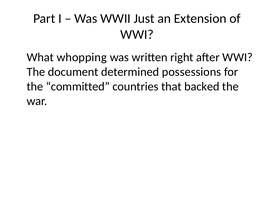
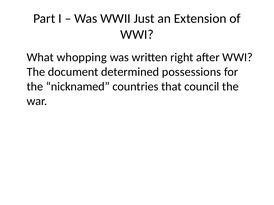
committed: committed -> nicknamed (78, 87)
backed: backed -> council (202, 87)
